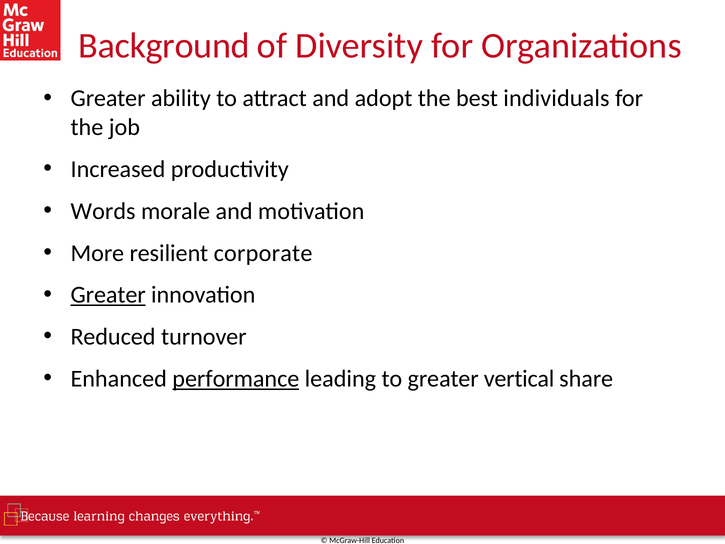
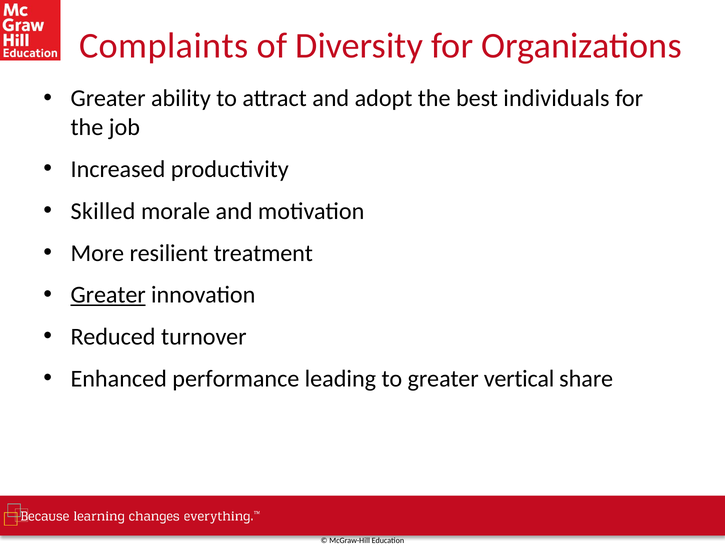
Background: Background -> Complaints (164, 46)
Words: Words -> Skilled (103, 211)
corporate: corporate -> treatment (263, 253)
performance underline: present -> none (236, 379)
